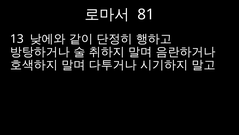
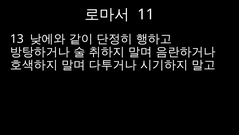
81: 81 -> 11 (146, 14)
